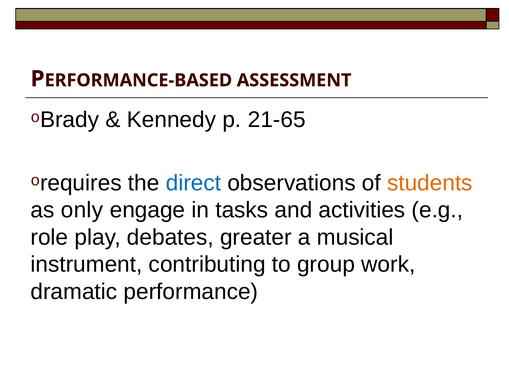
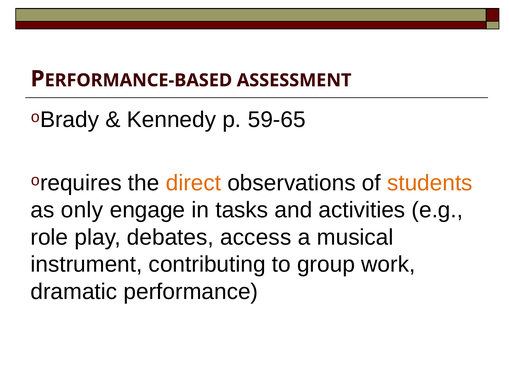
21-65: 21-65 -> 59-65 (277, 120)
direct colour: blue -> orange (193, 183)
greater: greater -> access (256, 237)
